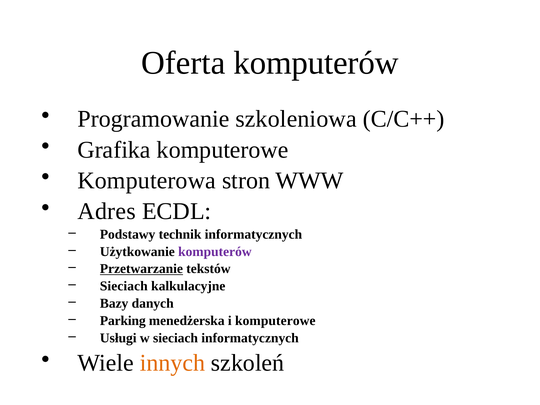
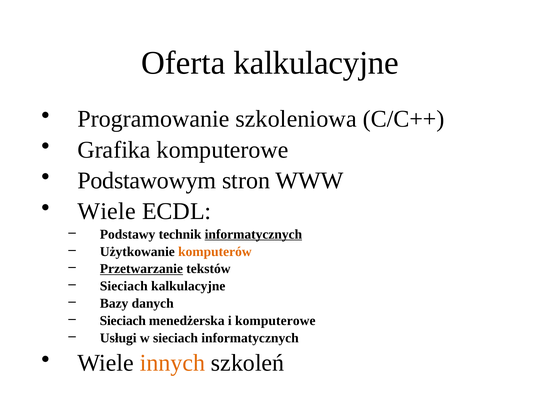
Oferta komputerów: komputerów -> kalkulacyjne (316, 63)
Komputerowa: Komputerowa -> Podstawowym (147, 181)
Adres: Adres -> Wiele (107, 211)
informatycznych underline: none -> present (253, 234)
komputerów colour: purple -> orange (215, 252)
Parking: Parking -> Sieciach (123, 321)
